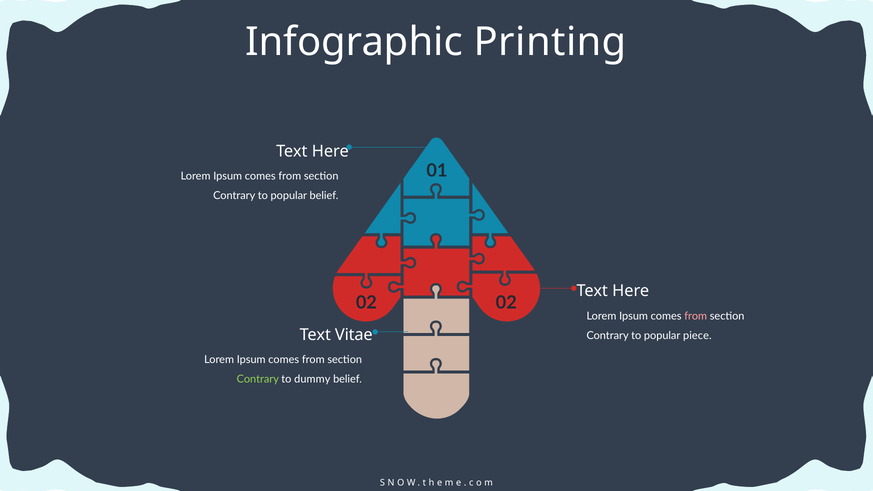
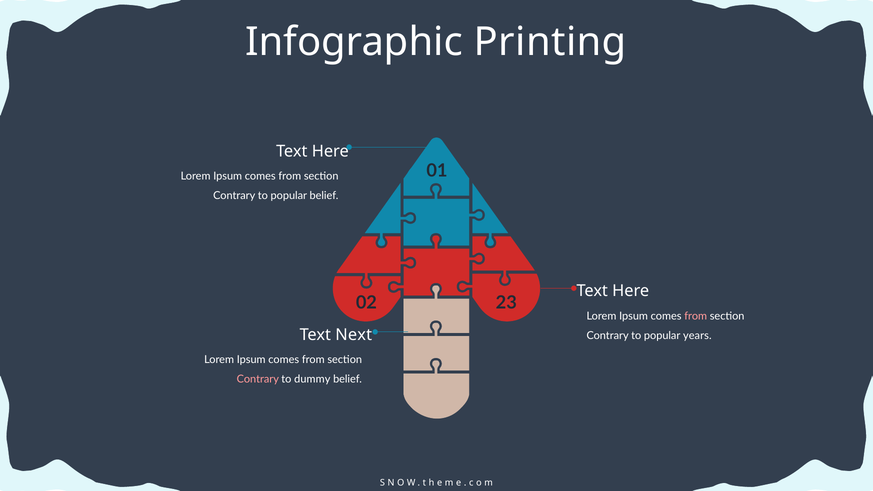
02 02: 02 -> 23 (506, 303)
Vitae: Vitae -> Next (354, 335)
piece: piece -> years (697, 336)
Contrary colour: light green -> pink (258, 379)
